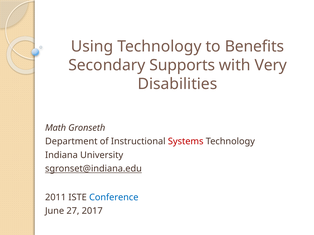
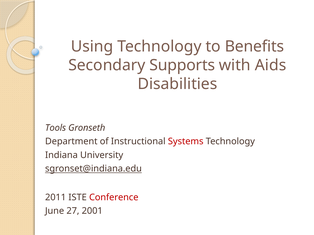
Very: Very -> Aids (271, 65)
Math: Math -> Tools (56, 128)
Conference colour: blue -> red (114, 198)
2017: 2017 -> 2001 (92, 211)
